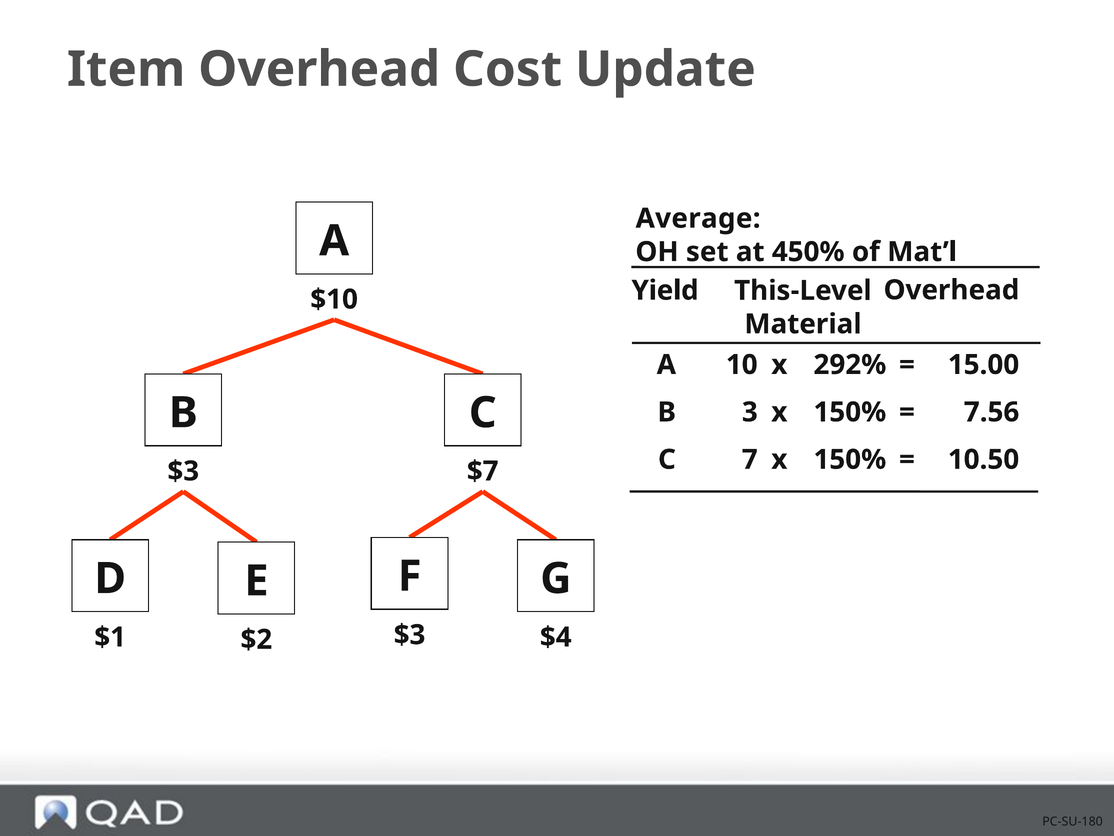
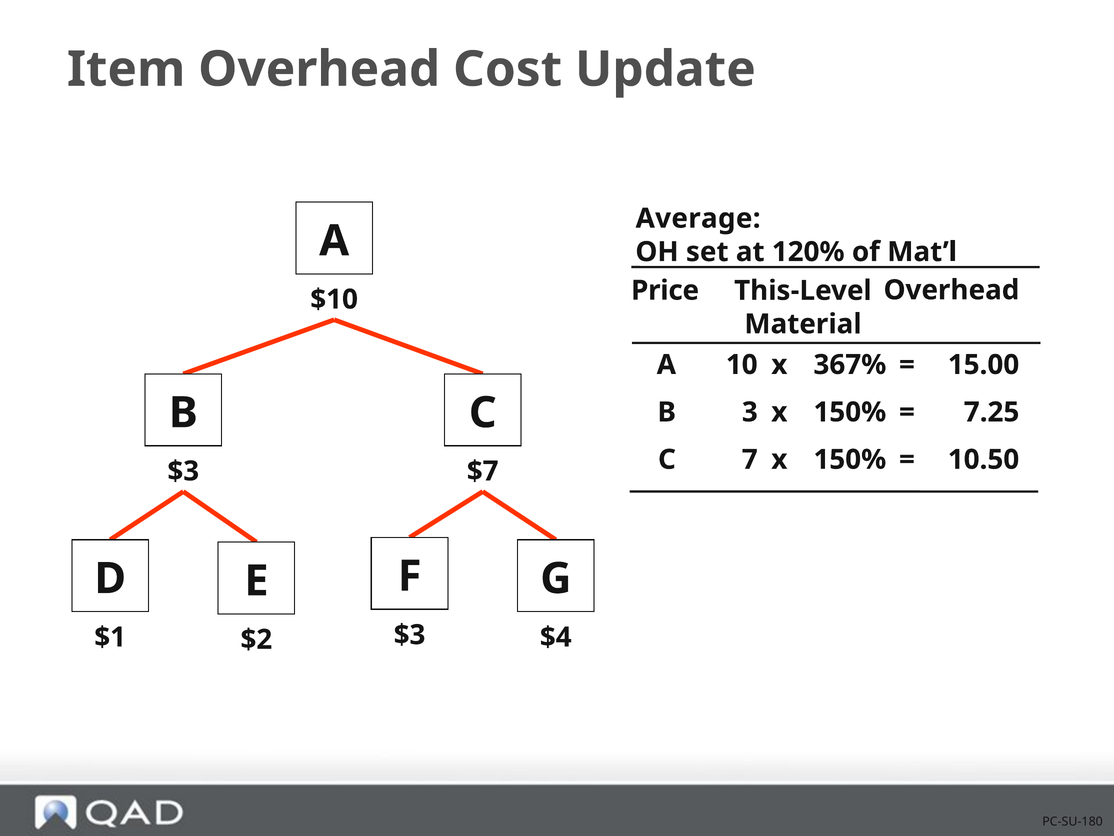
450%: 450% -> 120% (808, 252)
Yield: Yield -> Price (665, 290)
292%: 292% -> 367% (850, 365)
7.56: 7.56 -> 7.25 (992, 412)
